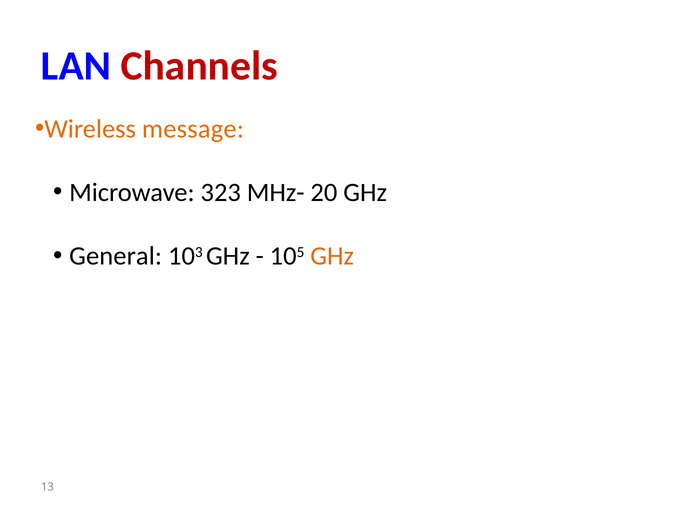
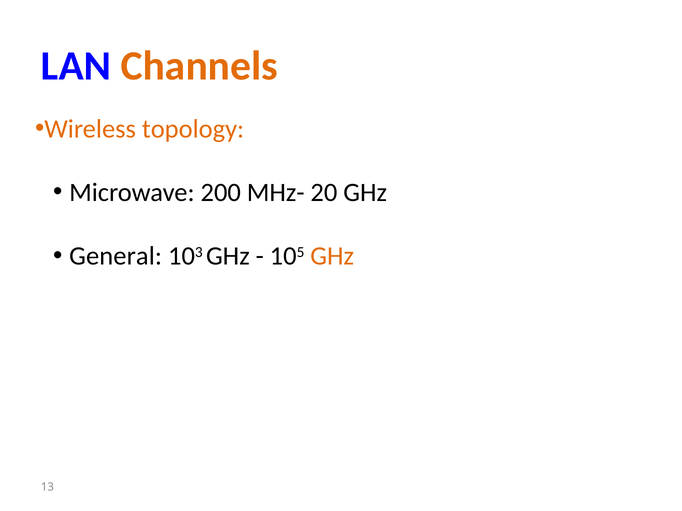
Channels colour: red -> orange (199, 66)
message: message -> topology (193, 129)
323: 323 -> 200 (221, 193)
